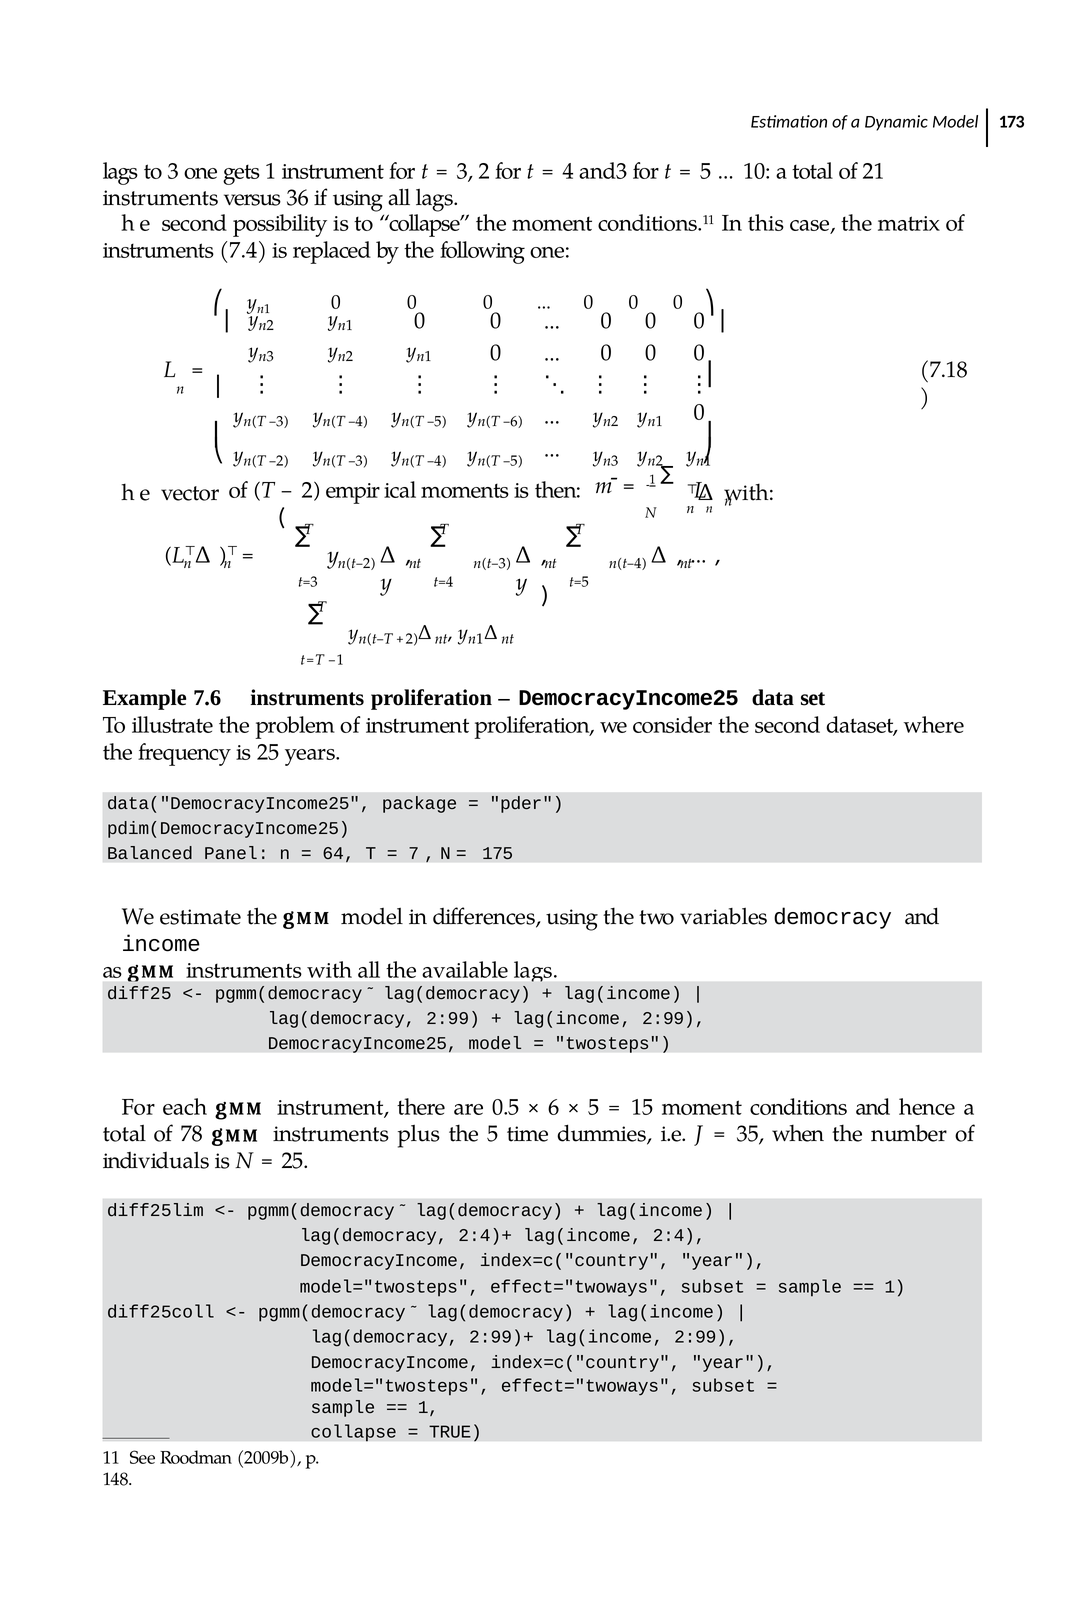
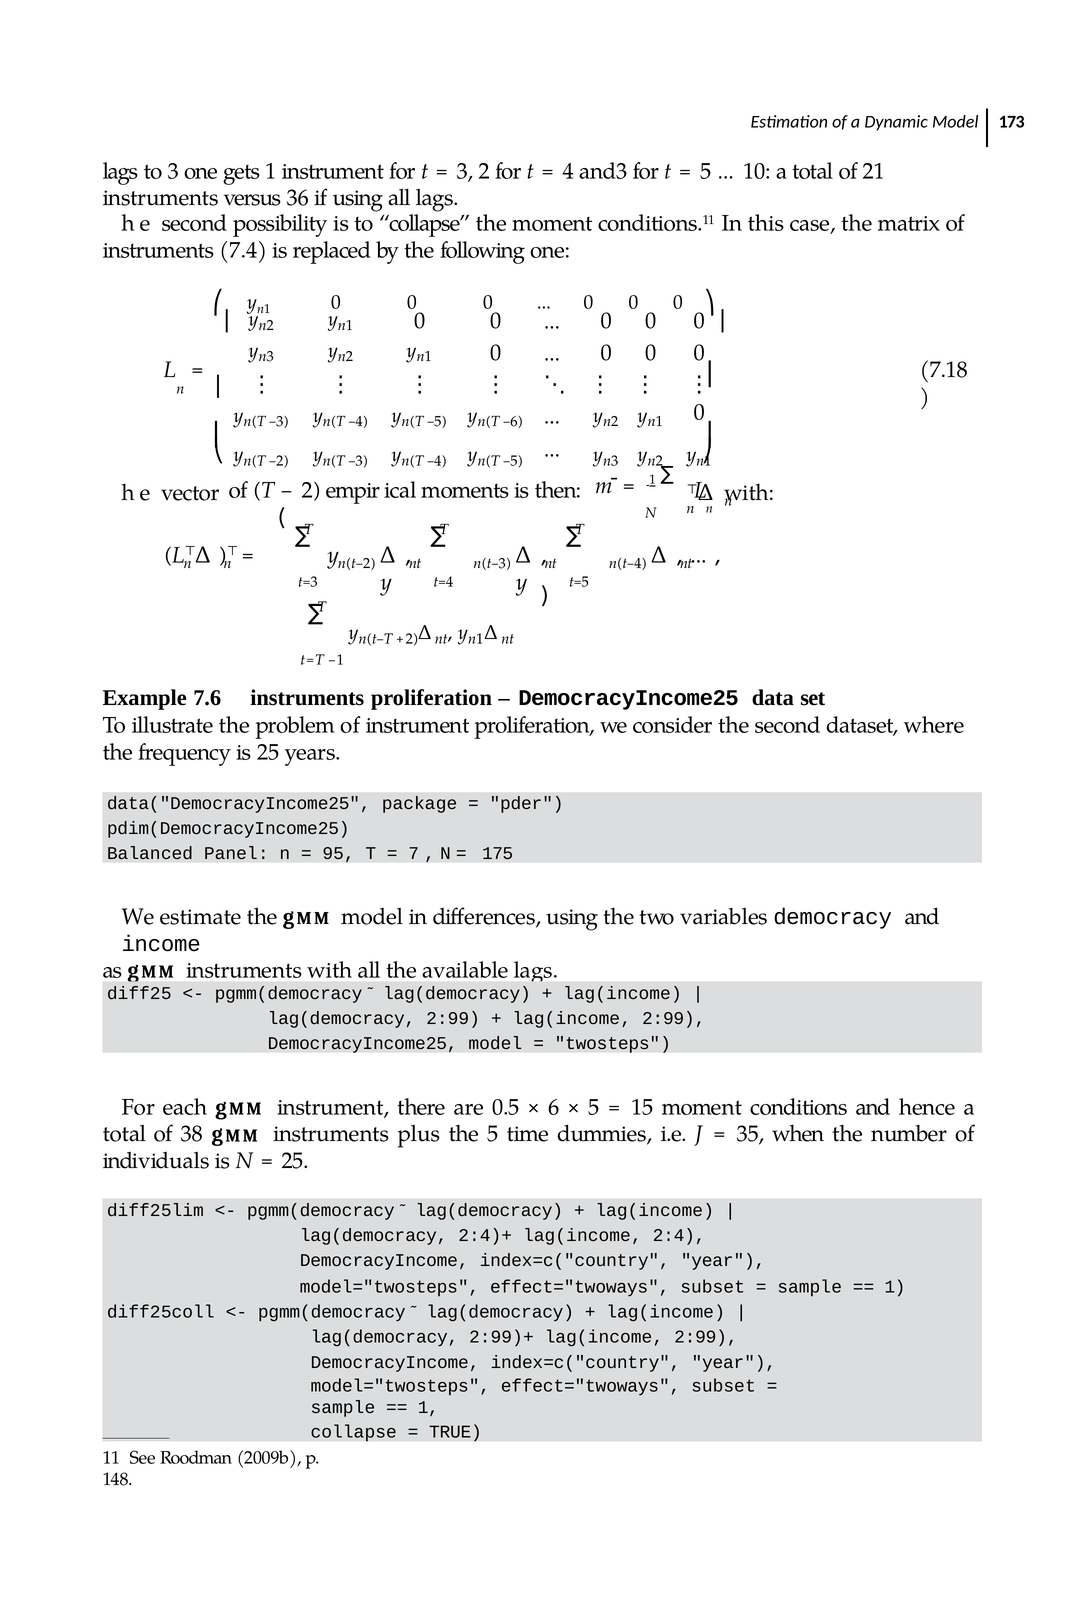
64: 64 -> 95 (339, 853)
78: 78 -> 38 (192, 1134)
